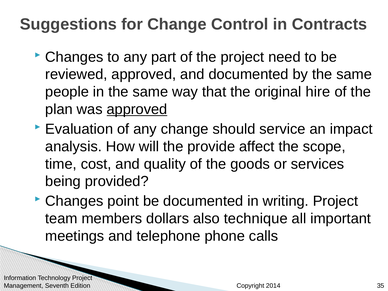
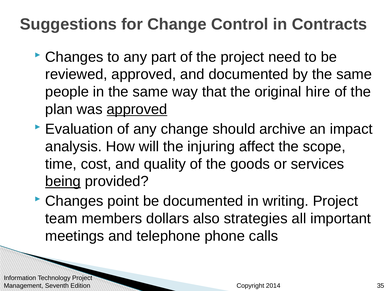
service: service -> archive (283, 129)
provide: provide -> injuring (211, 146)
being underline: none -> present (63, 181)
technique: technique -> strategies (256, 219)
